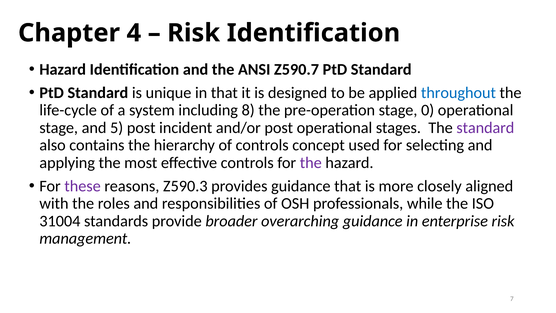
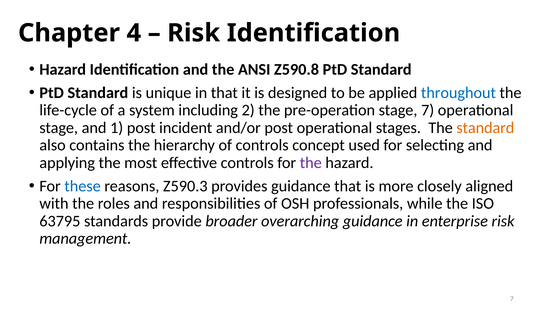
Z590.7: Z590.7 -> Z590.8 (297, 69)
8: 8 -> 2 (248, 110)
stage 0: 0 -> 7 (428, 110)
5: 5 -> 1 (117, 128)
standard colour: purple -> orange (485, 128)
these colour: purple -> blue (83, 186)
31004: 31004 -> 63795 (60, 221)
